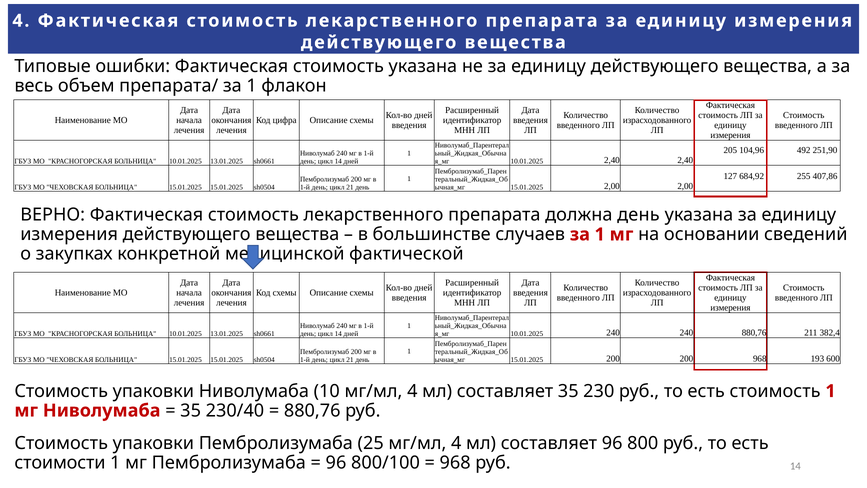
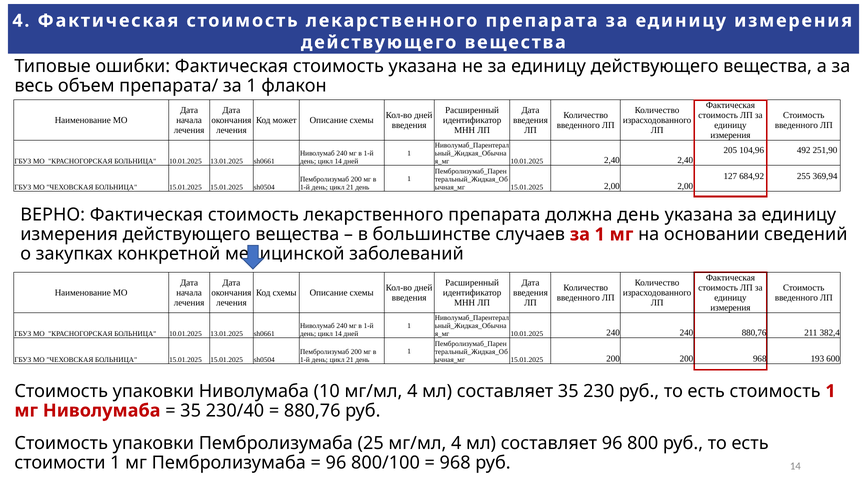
цифра: цифра -> может (285, 120)
407,86: 407,86 -> 369,94 (825, 176)
фактической: фактической -> заболеваний (406, 254)
